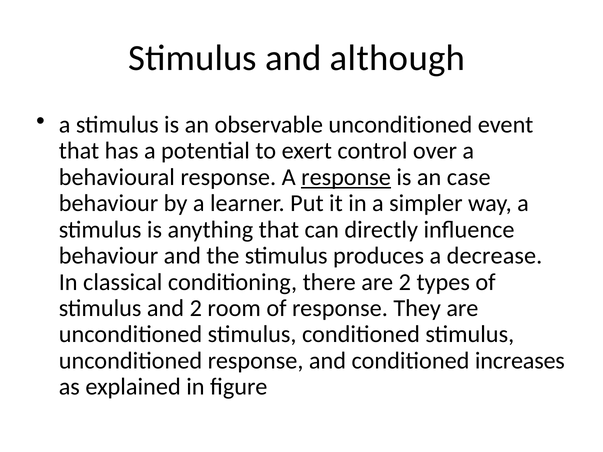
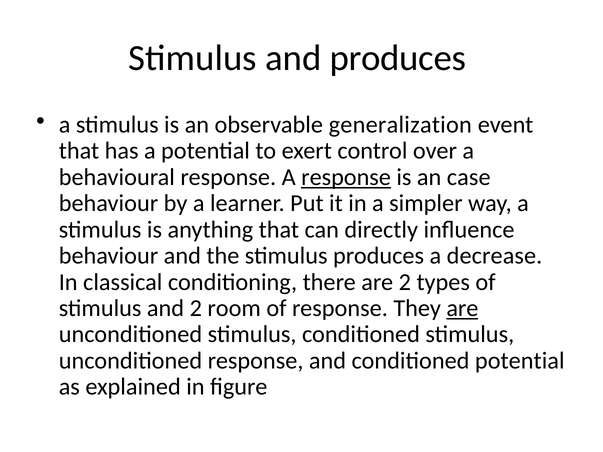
and although: although -> produces (398, 58)
observable unconditioned: unconditioned -> generalization (400, 125)
are underline: none -> present (462, 308)
conditioned increases: increases -> potential (520, 361)
